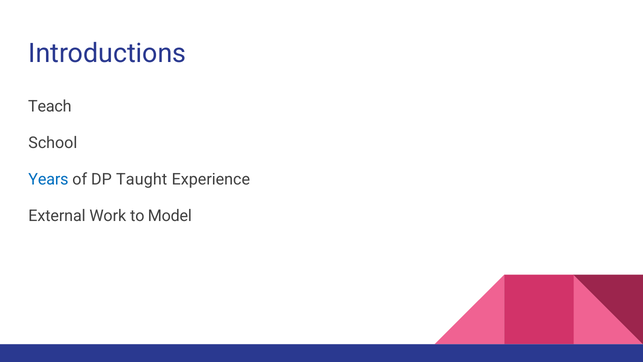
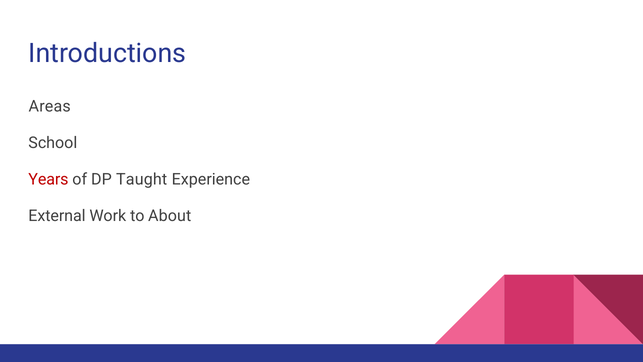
Teach: Teach -> Areas (50, 107)
Years colour: blue -> red (48, 179)
Model: Model -> About (170, 216)
